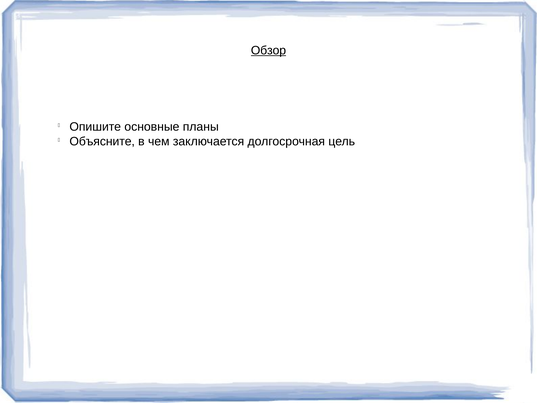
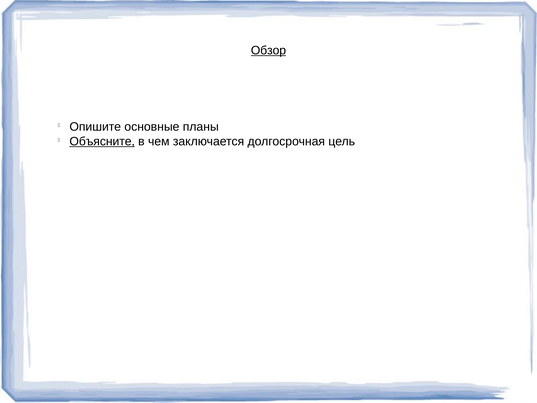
Объясните underline: none -> present (102, 141)
